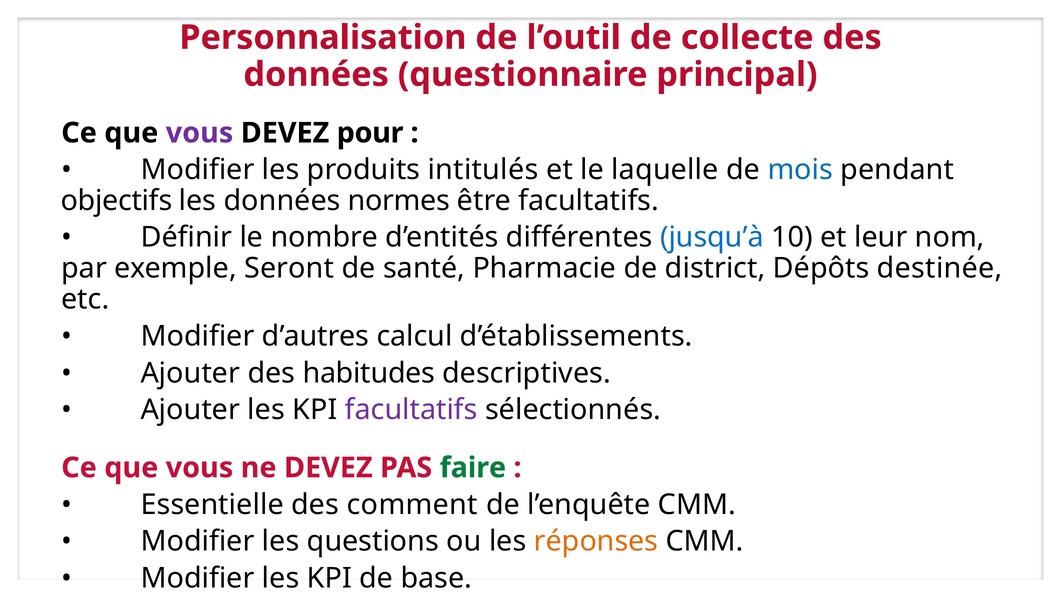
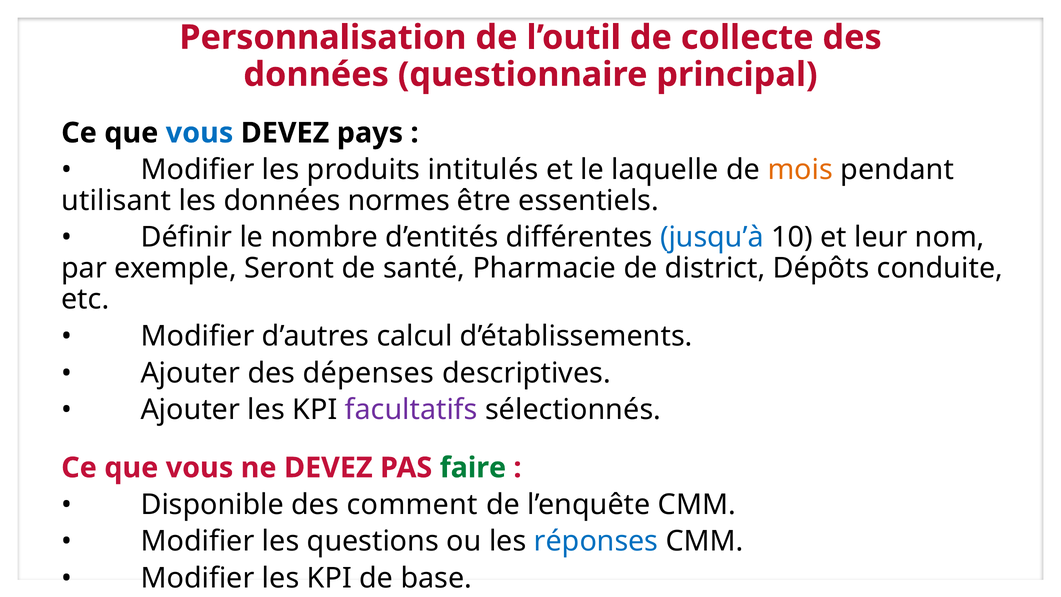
vous colour: purple -> blue (200, 133)
pour: pour -> pays (370, 133)
mois colour: blue -> orange (800, 170)
objectifs: objectifs -> utilisant (116, 201)
être facultatifs: facultatifs -> essentiels (589, 201)
destinée: destinée -> conduite (940, 268)
habitudes: habitudes -> dépenses (369, 373)
Essentielle: Essentielle -> Disponible (212, 504)
réponses colour: orange -> blue (596, 541)
